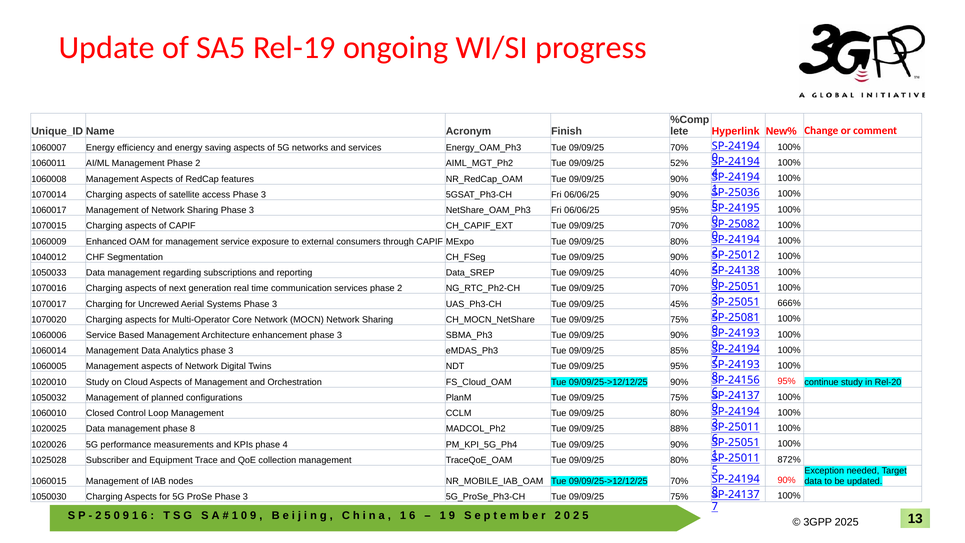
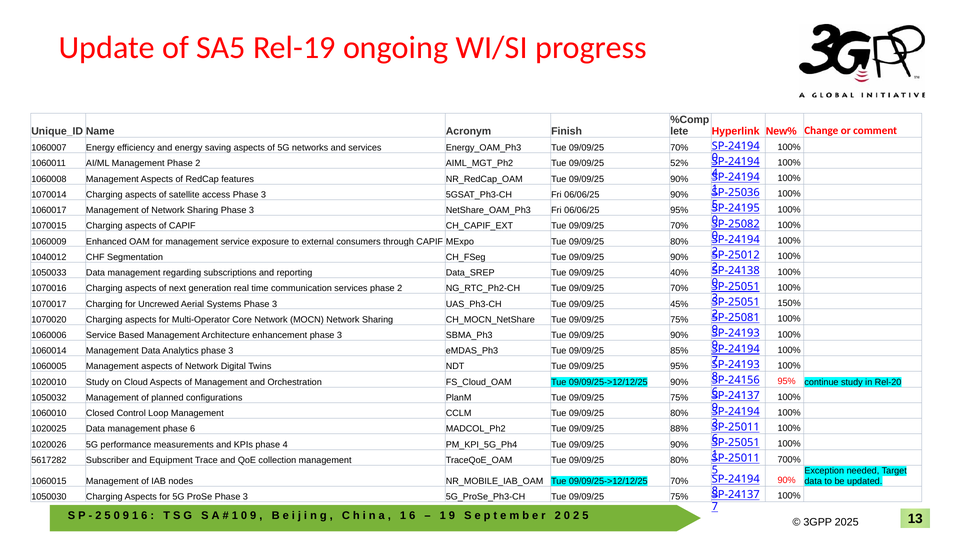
666%: 666% -> 150% (789, 303)
phase 8: 8 -> 6 (193, 429)
872%: 872% -> 700% (789, 459)
1025028: 1025028 -> 5617282 (49, 460)
